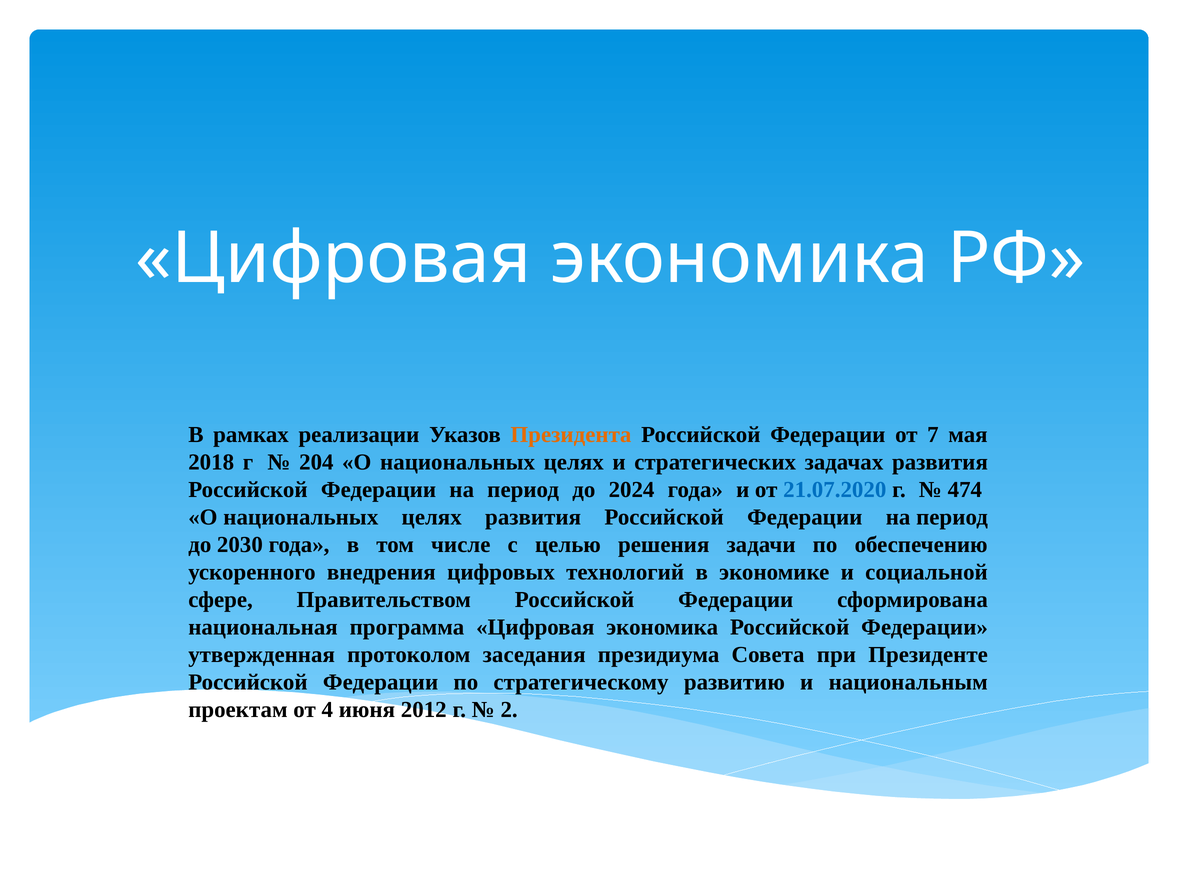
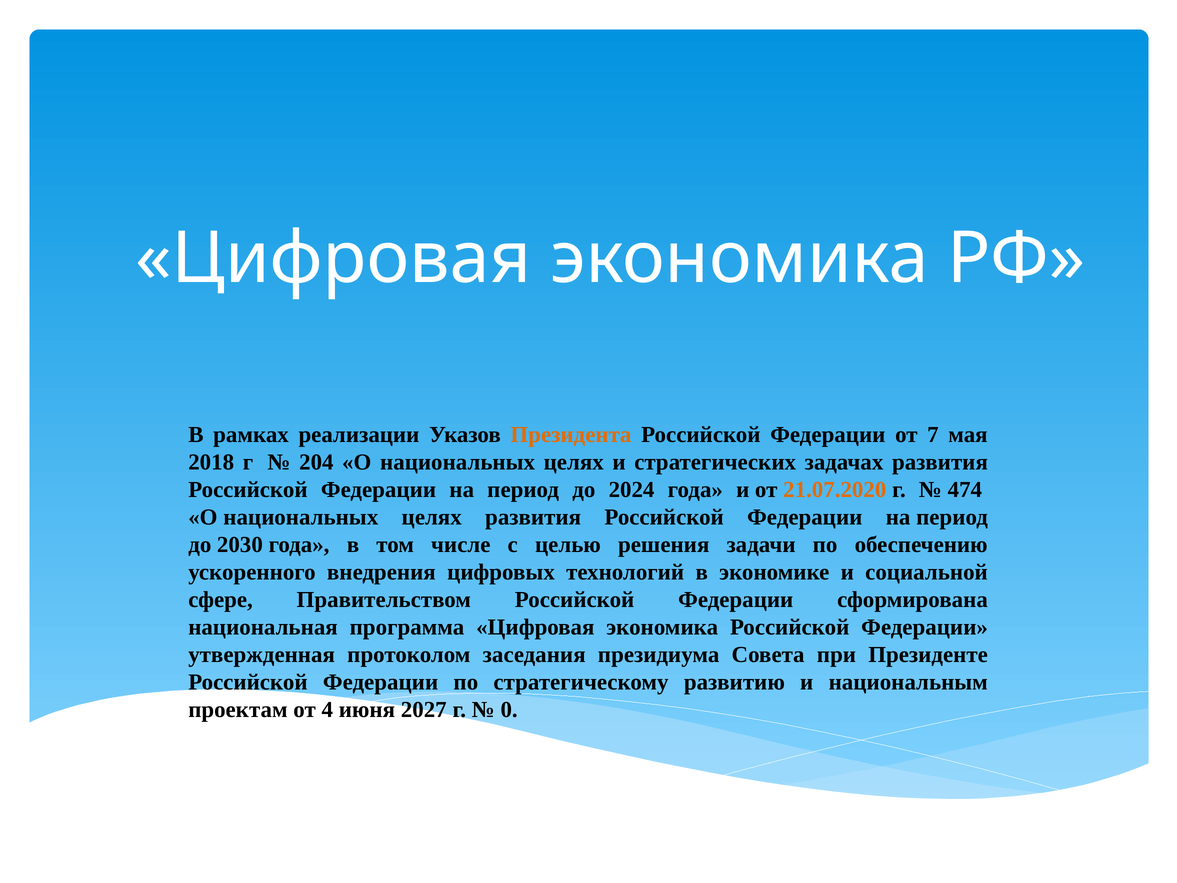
21.07.2020 colour: blue -> orange (835, 490)
2012: 2012 -> 2027 (424, 710)
2: 2 -> 0 (509, 710)
